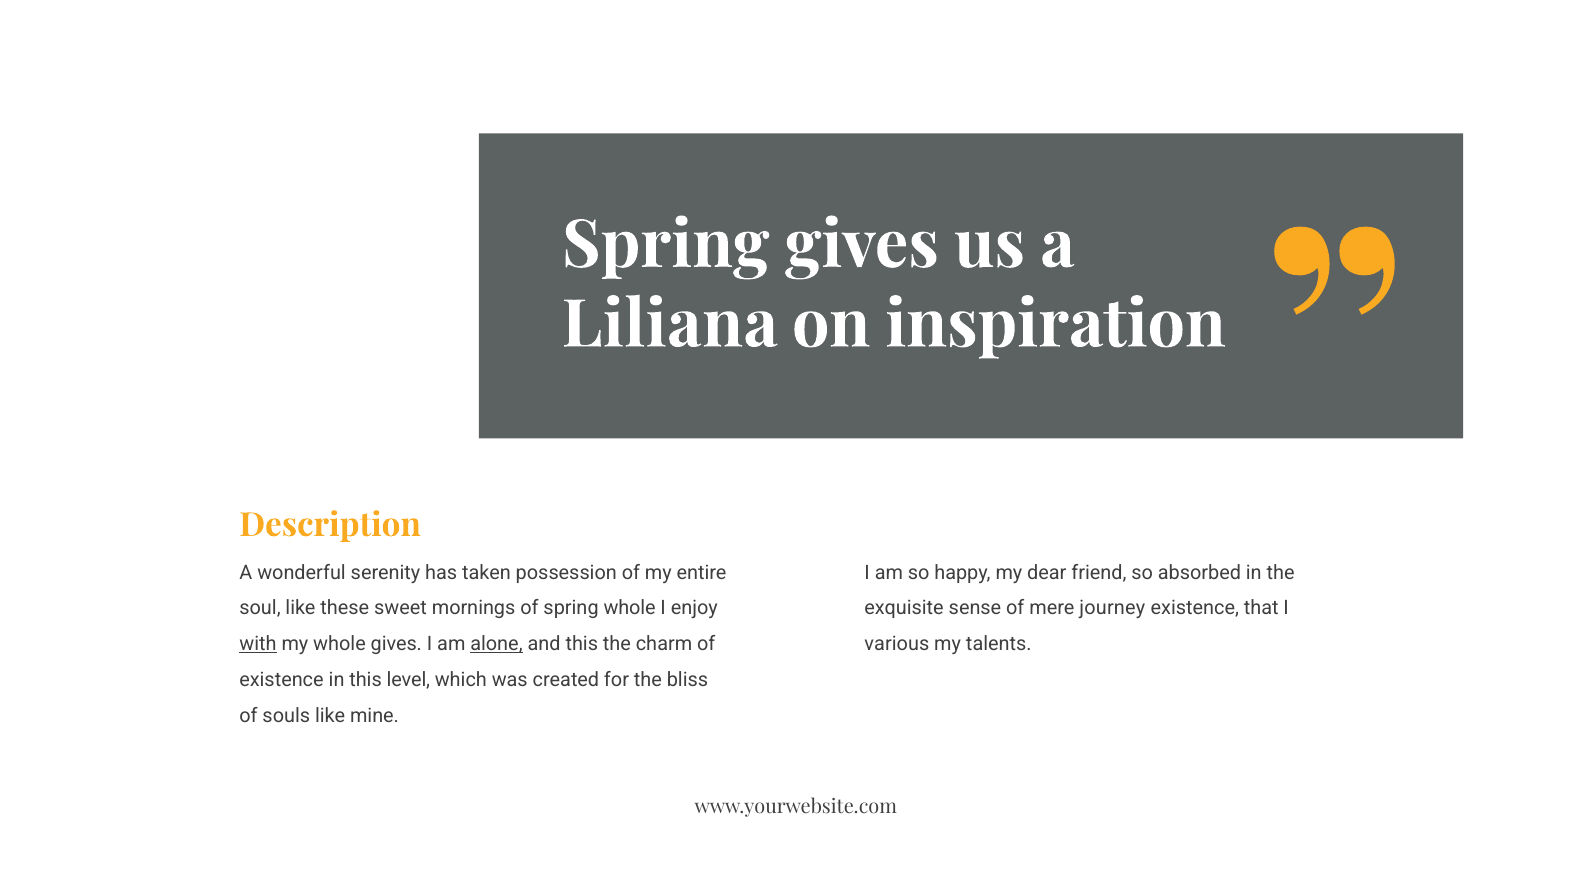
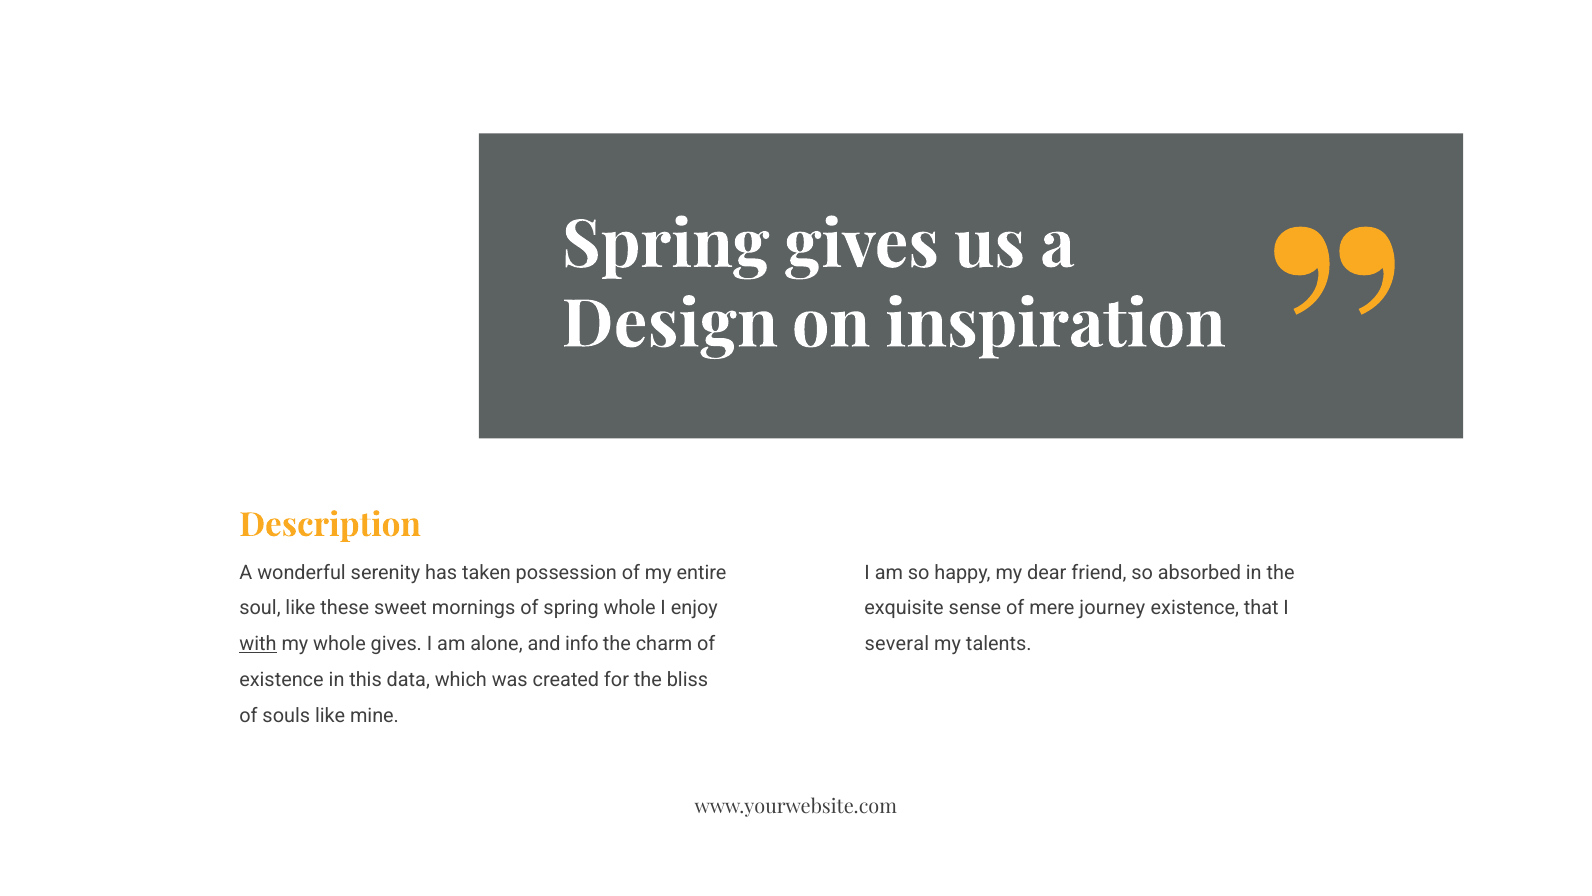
Liliana: Liliana -> Design (670, 324)
alone underline: present -> none (496, 644)
and this: this -> info (582, 644)
various: various -> several (897, 644)
level: level -> data (408, 680)
